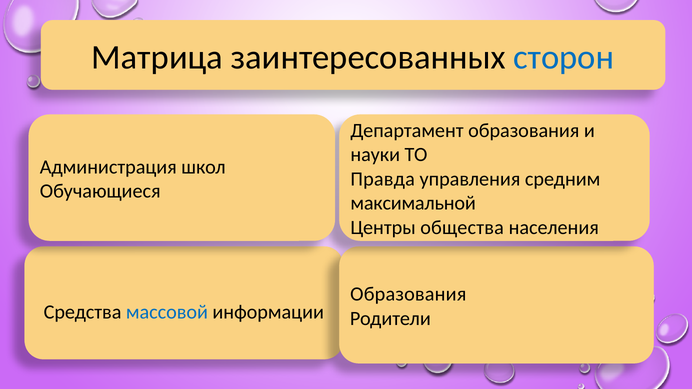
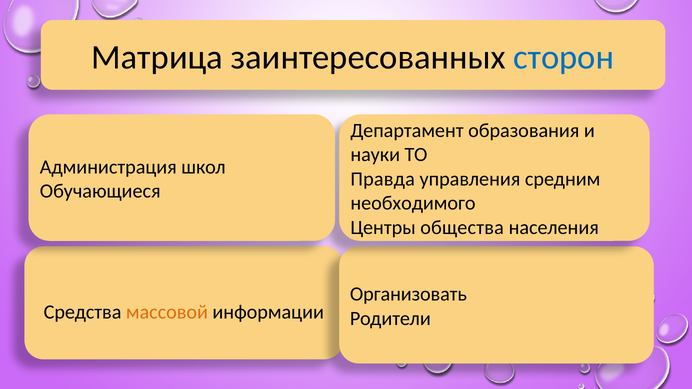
максимальной: максимальной -> необходимого (413, 203)
Образования: Образования -> Организовать (408, 294)
массовой colour: blue -> orange (167, 312)
